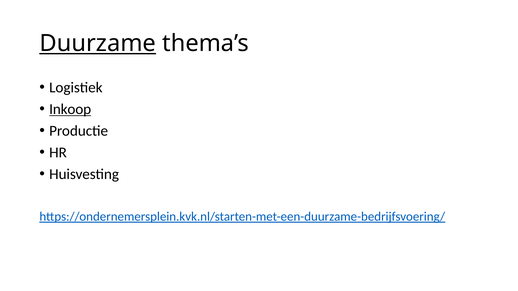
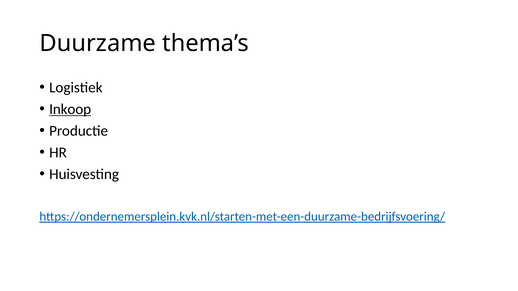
Duurzame underline: present -> none (98, 44)
